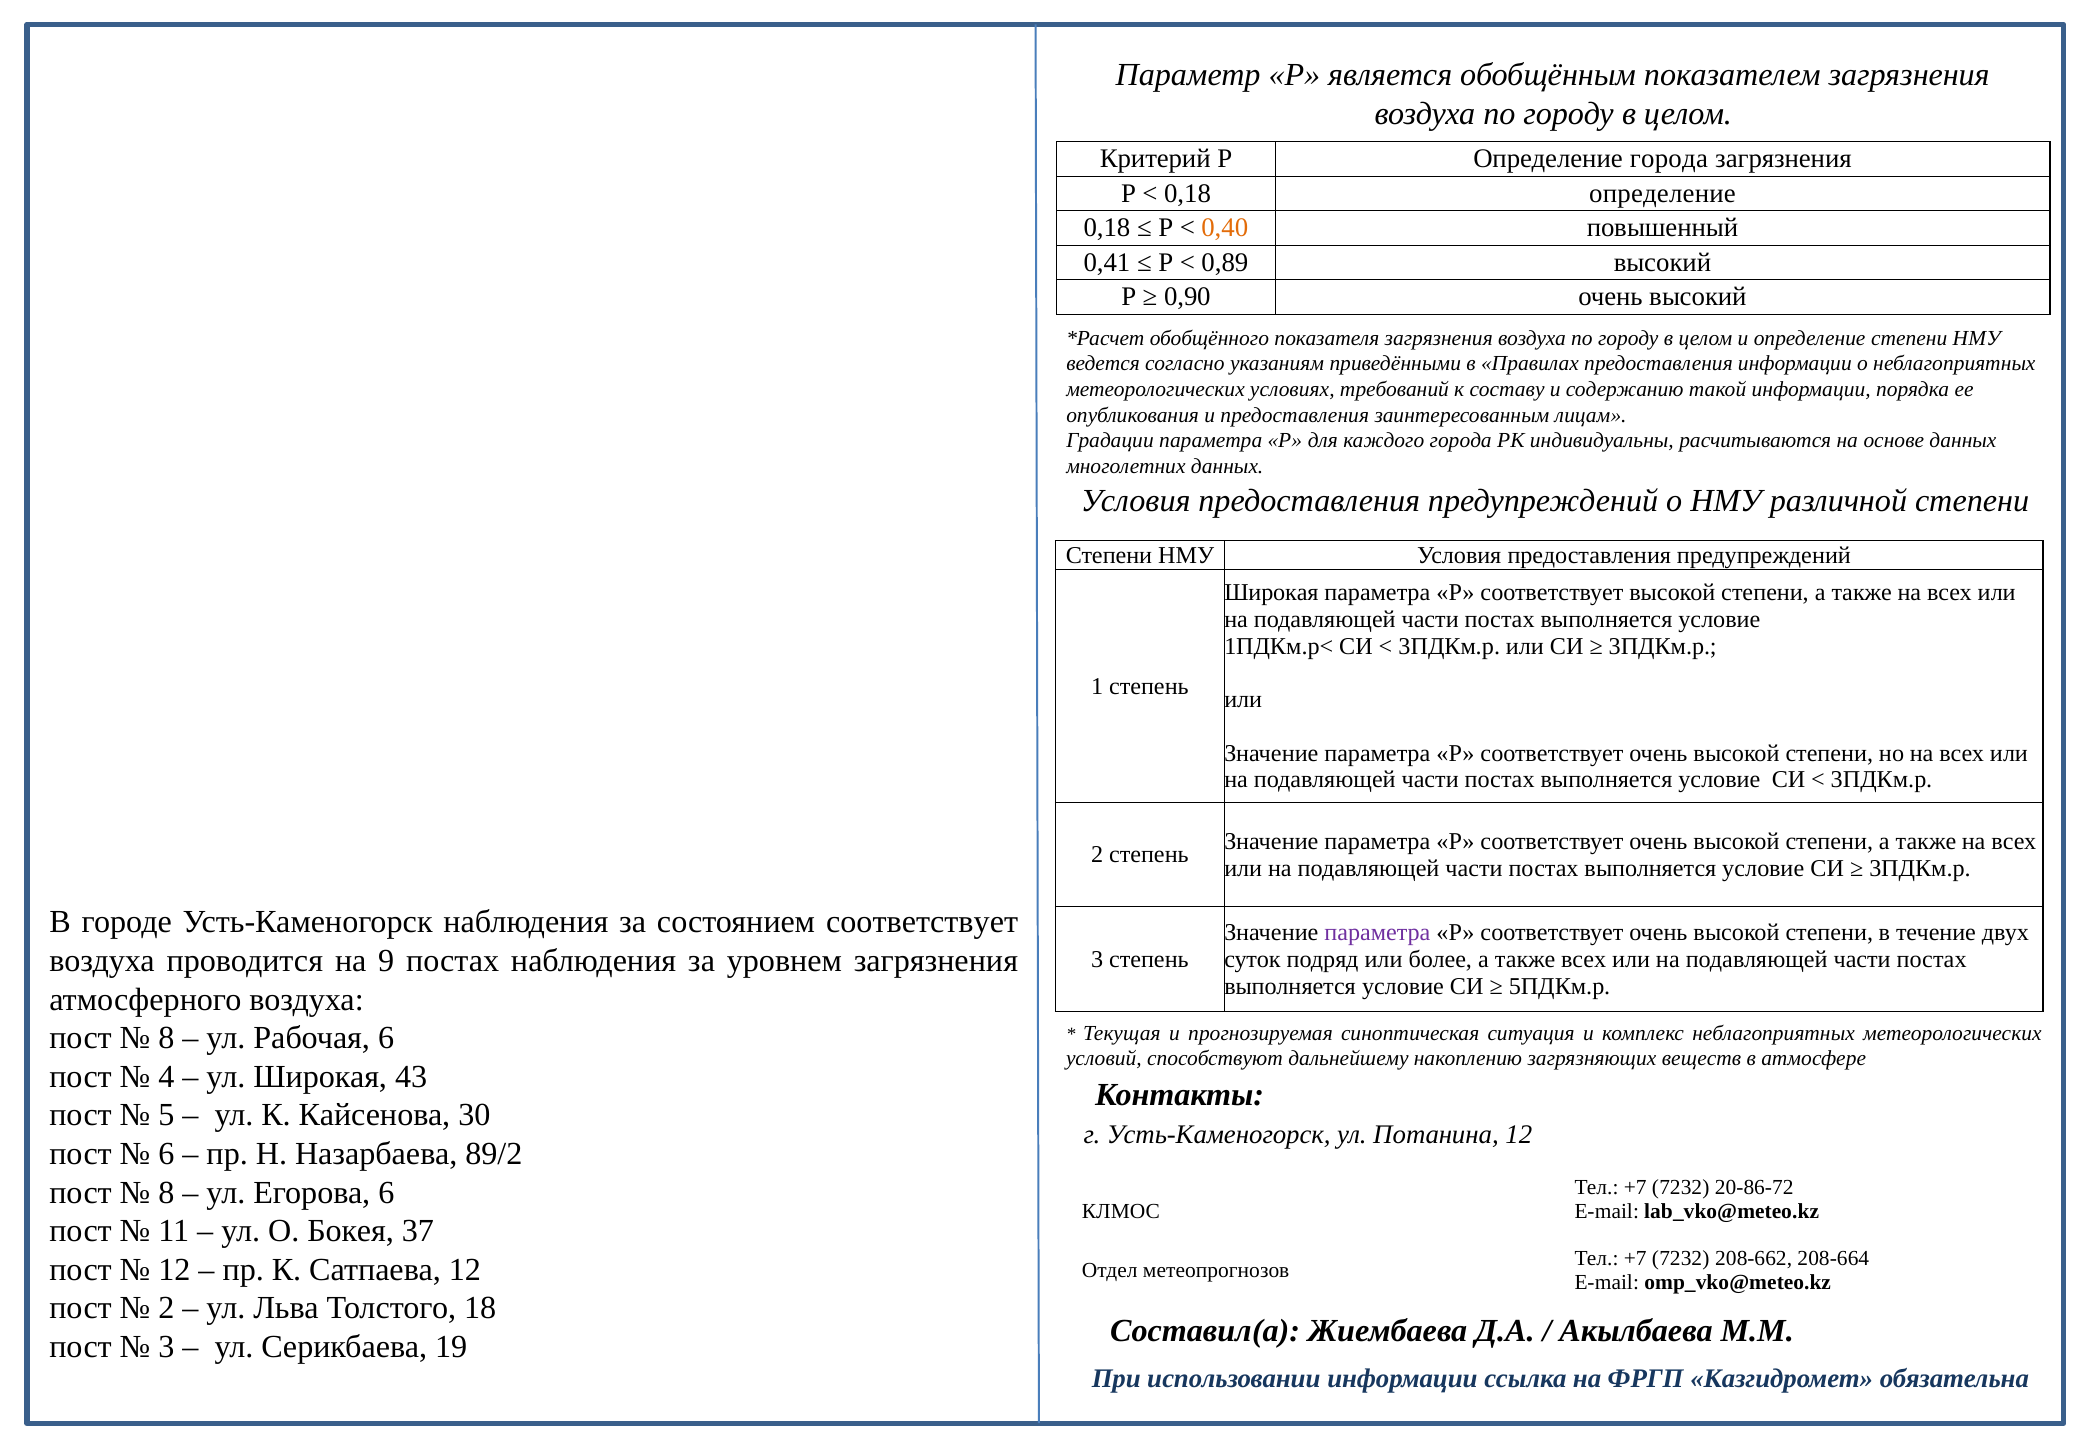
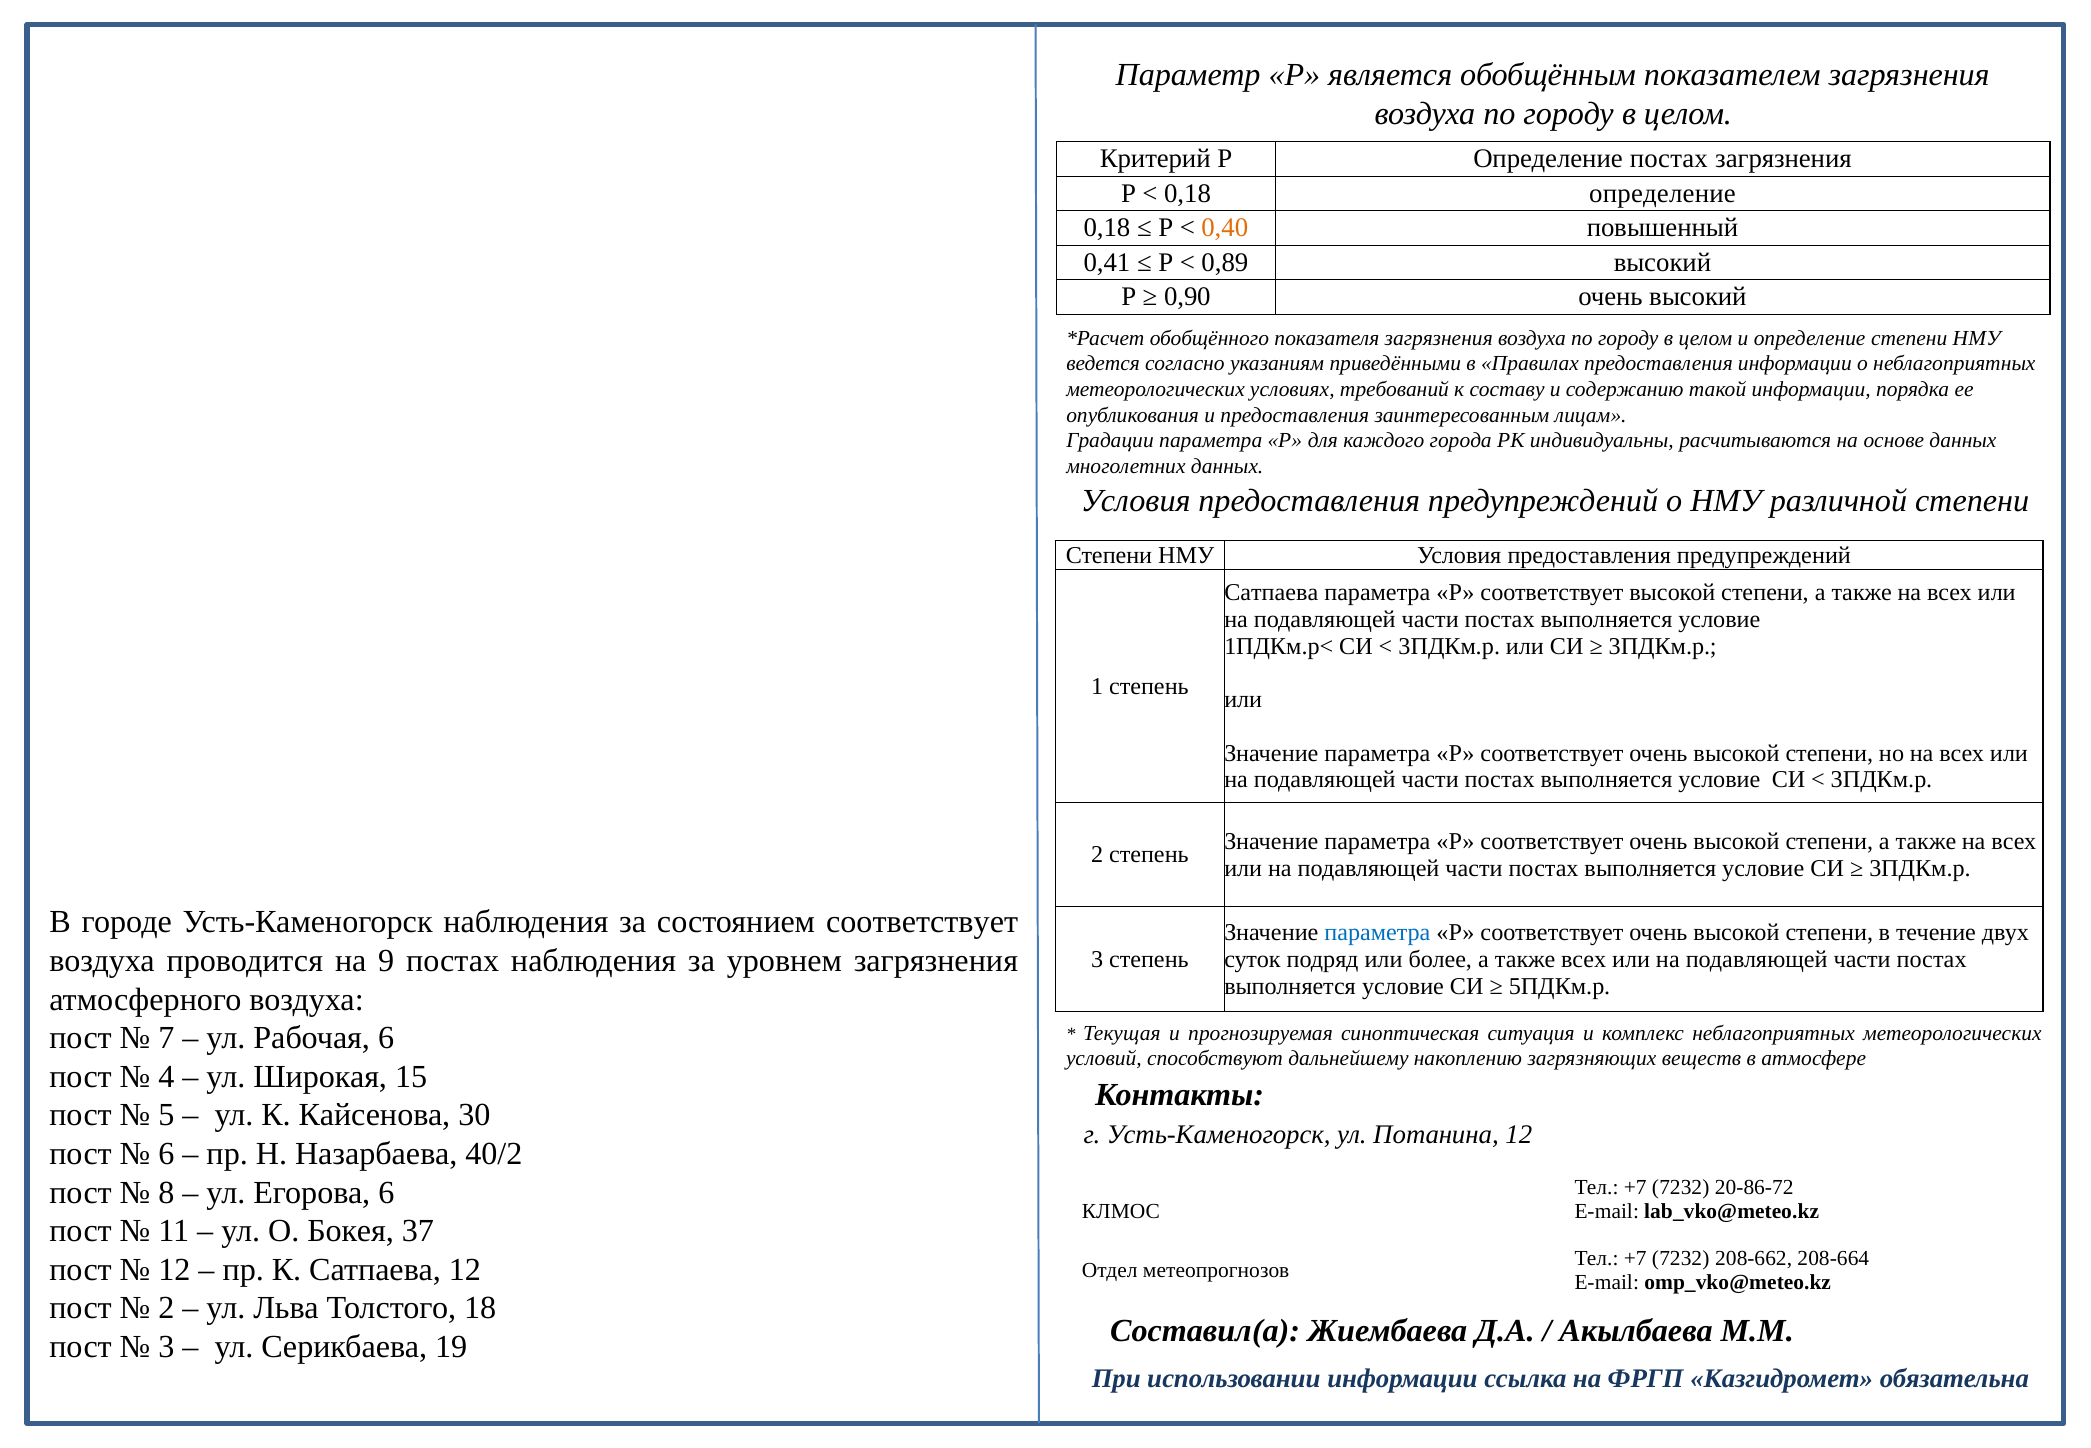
Определение города: города -> постах (1669, 159)
Широкая: Широкая -> Сатпаева (1271, 592)
параметра colour: purple -> blue (1377, 932)
8: 8 -> 7 (166, 1038)
43: 43 -> 15 (411, 1076)
89/2: 89/2 -> 40/2 (494, 1154)
